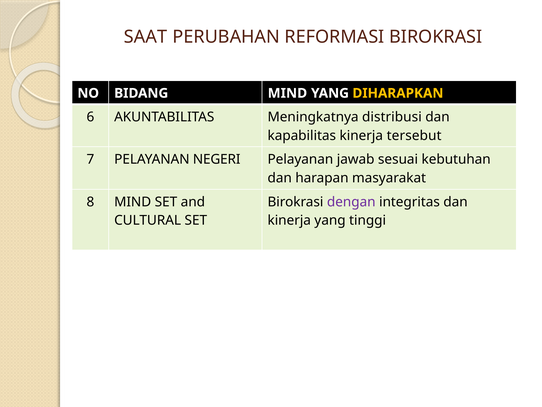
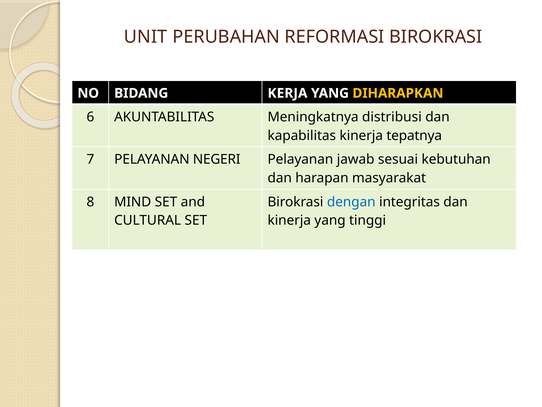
SAAT: SAAT -> UNIT (146, 37)
BIDANG MIND: MIND -> KERJA (287, 93)
tersebut: tersebut -> tepatnya (414, 135)
dengan colour: purple -> blue (351, 202)
